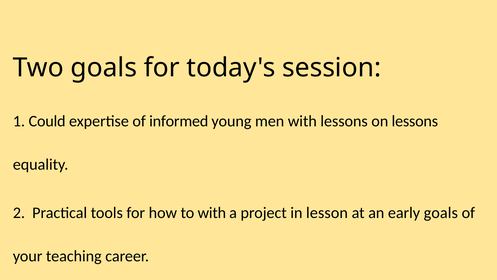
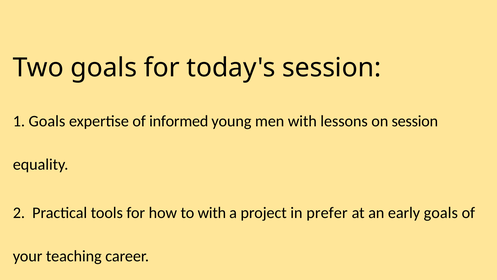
1 Could: Could -> Goals (47, 121)
on lessons: lessons -> session (415, 121)
lesson: lesson -> prefer (327, 212)
